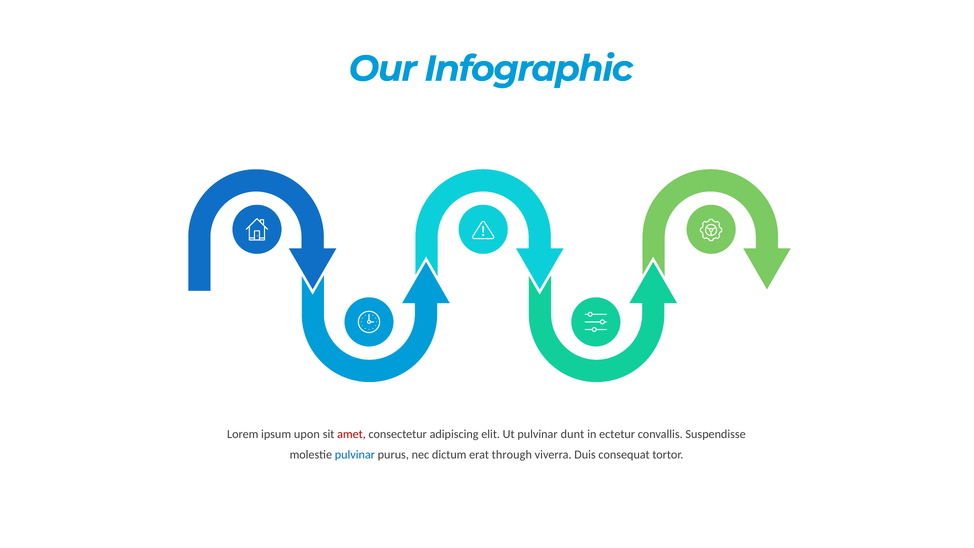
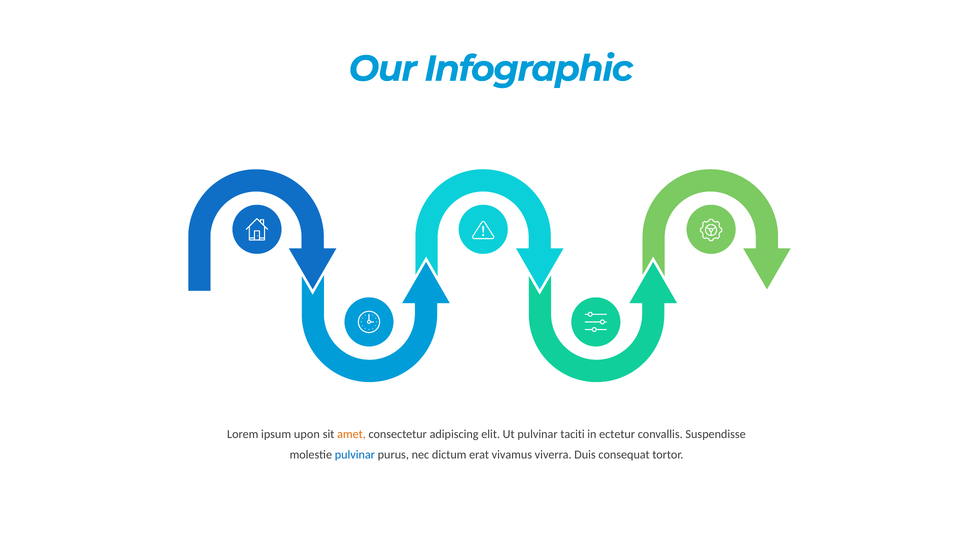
amet colour: red -> orange (351, 434)
dunt: dunt -> taciti (573, 434)
through: through -> vivamus (512, 454)
